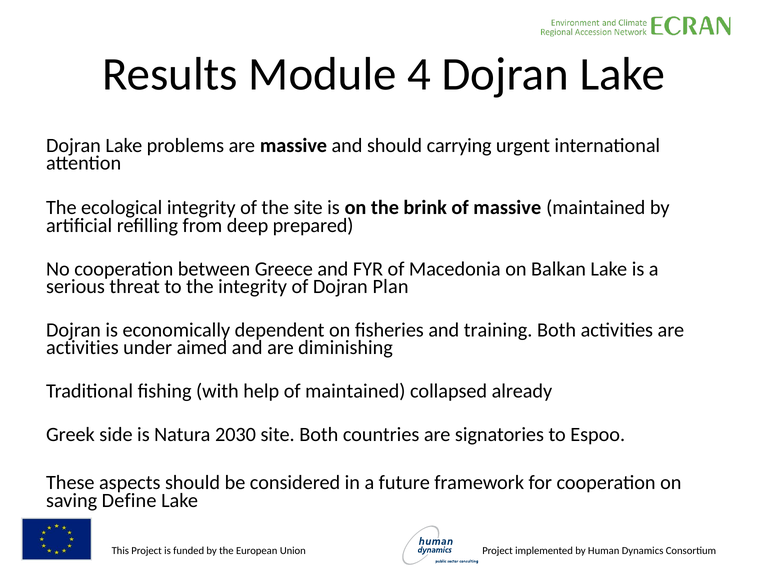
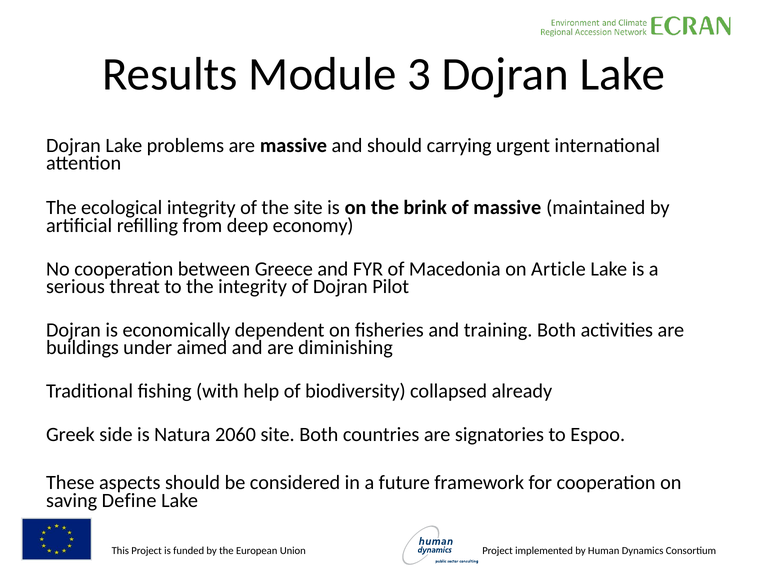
4: 4 -> 3 (419, 74)
prepared: prepared -> economy (313, 225)
Balkan: Balkan -> Article (558, 269)
Plan: Plan -> Pilot (391, 286)
activities: activities -> buildings (82, 348)
of maintained: maintained -> biodiversity (355, 391)
2030: 2030 -> 2060 (235, 435)
